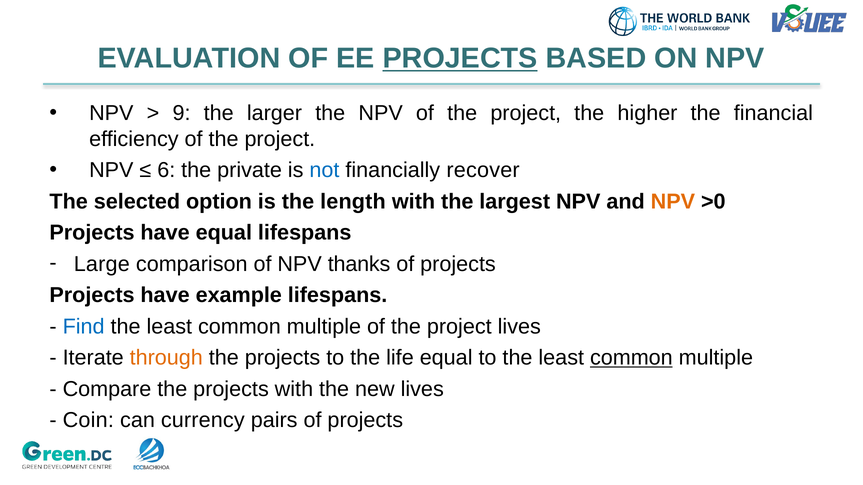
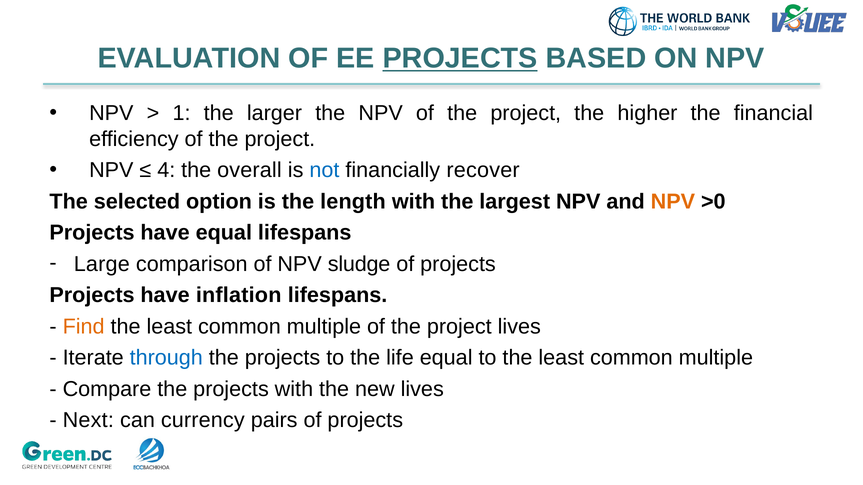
9: 9 -> 1 (182, 113)
6: 6 -> 4 (166, 170)
private: private -> overall (249, 170)
thanks: thanks -> sludge (359, 264)
example: example -> inflation (239, 296)
Find colour: blue -> orange (84, 327)
through colour: orange -> blue (166, 358)
common underline: present -> none (631, 358)
Coin: Coin -> Next (88, 421)
